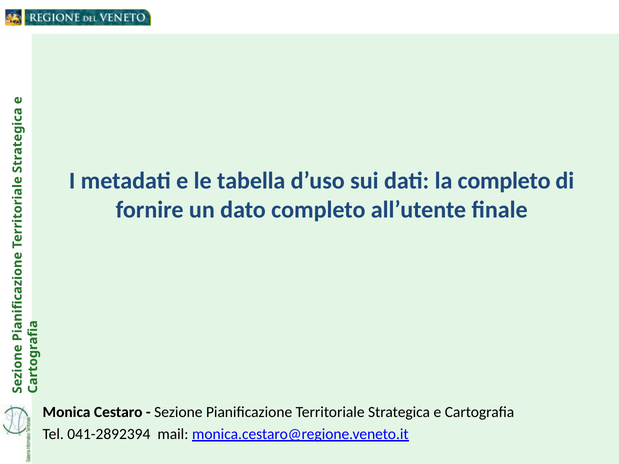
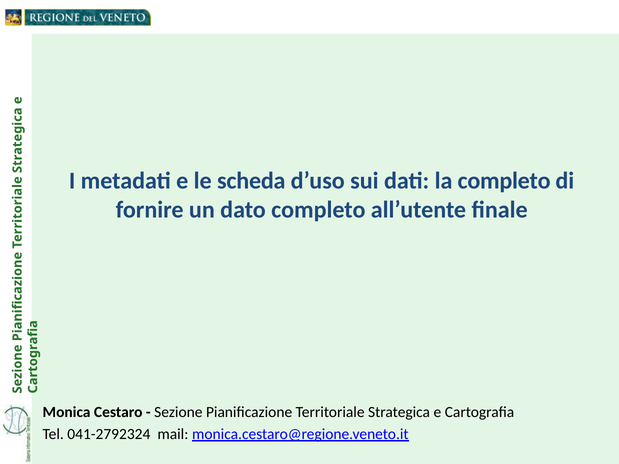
tabella: tabella -> scheda (251, 181)
041-2892394: 041-2892394 -> 041-2792324 (109, 434)
